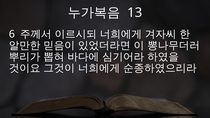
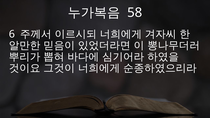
13: 13 -> 58 (135, 13)
